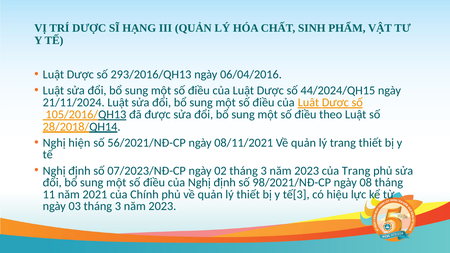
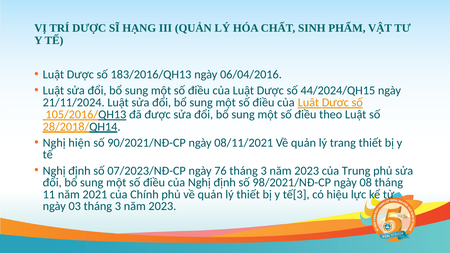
293/2016/QH13: 293/2016/QH13 -> 183/2016/QH13 (151, 75)
56/2021/NĐ-CP: 56/2021/NĐ-CP -> 90/2021/NĐ-CP (147, 143)
02: 02 -> 76 (220, 171)
của Trang: Trang -> Trung (356, 171)
